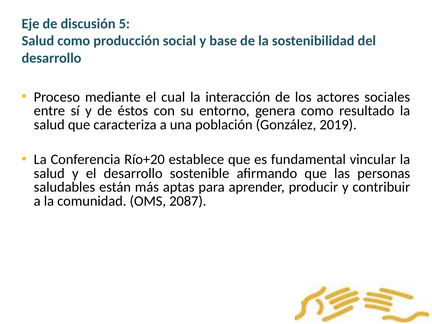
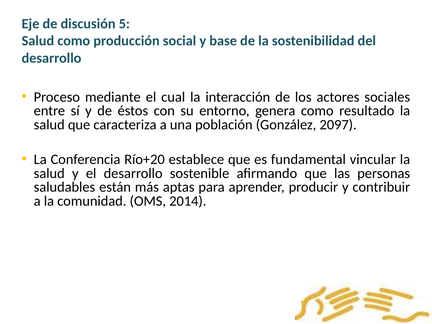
2019: 2019 -> 2097 (338, 125)
2087: 2087 -> 2014 (188, 201)
